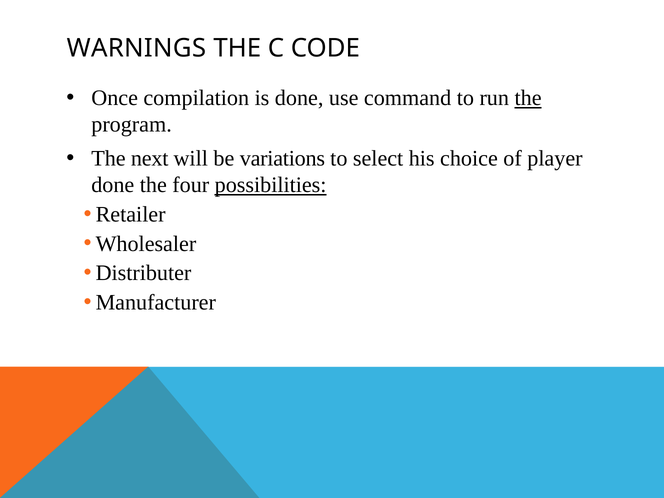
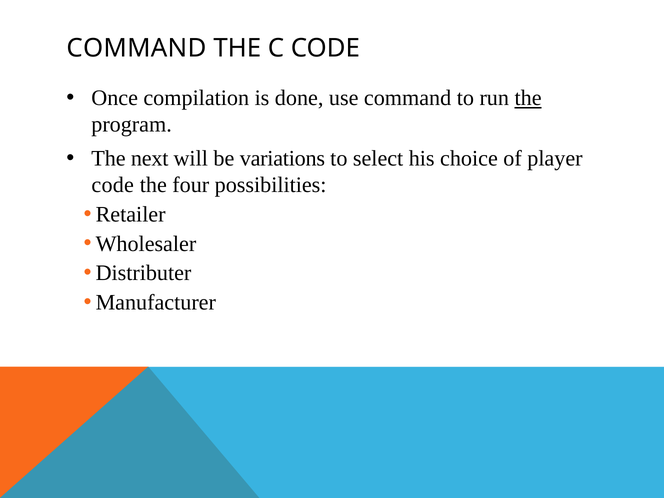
WARNINGS: WARNINGS -> COMMAND (136, 48)
done: done -> code (113, 185)
possibilities underline: present -> none (271, 185)
